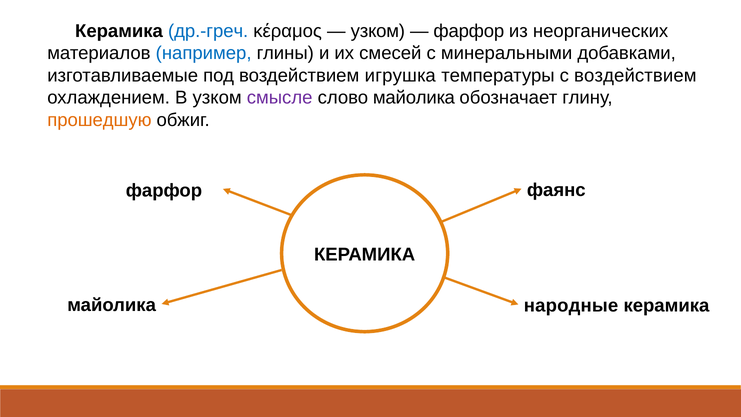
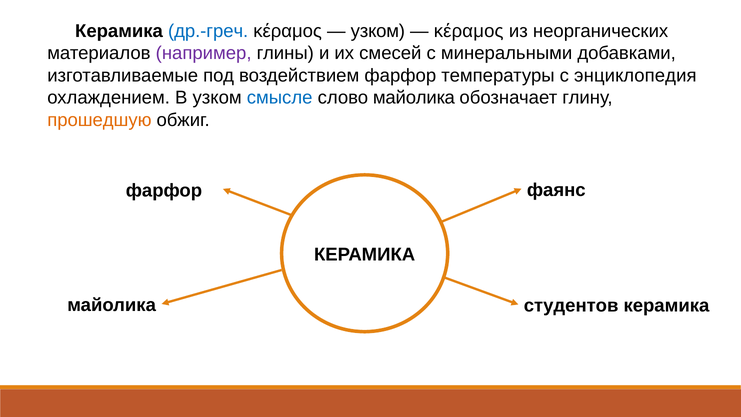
фарфор: фарфор -> κέραμος (469, 31)
например colour: blue -> purple (204, 53)
воздействием игрушка: игрушка -> фарфор (400, 75)
с воздействием: воздействием -> энциклопедия (635, 75)
смысле colour: purple -> blue (280, 98)
народные: народные -> студентов (571, 306)
